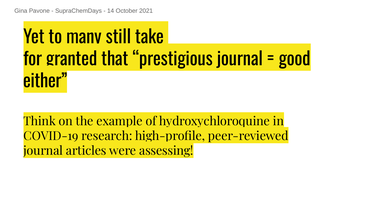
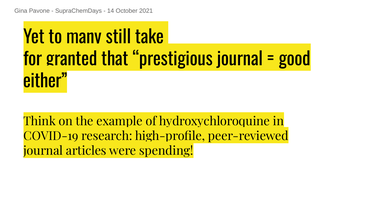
assessing: assessing -> spending (166, 151)
